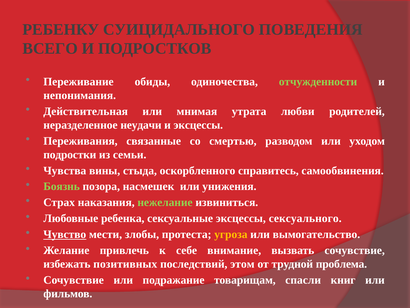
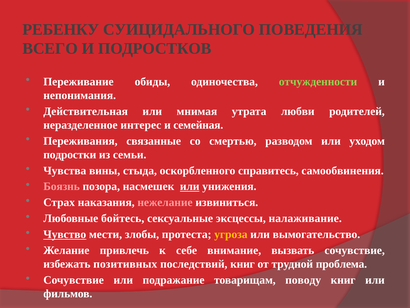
неудачи: неудачи -> интерес (141, 125)
и эксцессы: эксцессы -> семейная (198, 125)
Боязнь colour: light green -> pink (62, 186)
или underline: none -> present (190, 186)
нежелание colour: light green -> pink (165, 202)
ребенка: ребенка -> бойтесь (123, 218)
сексуального: сексуального -> налаживание (305, 218)
последствий этом: этом -> книг (243, 264)
спасли: спасли -> поводу (303, 280)
